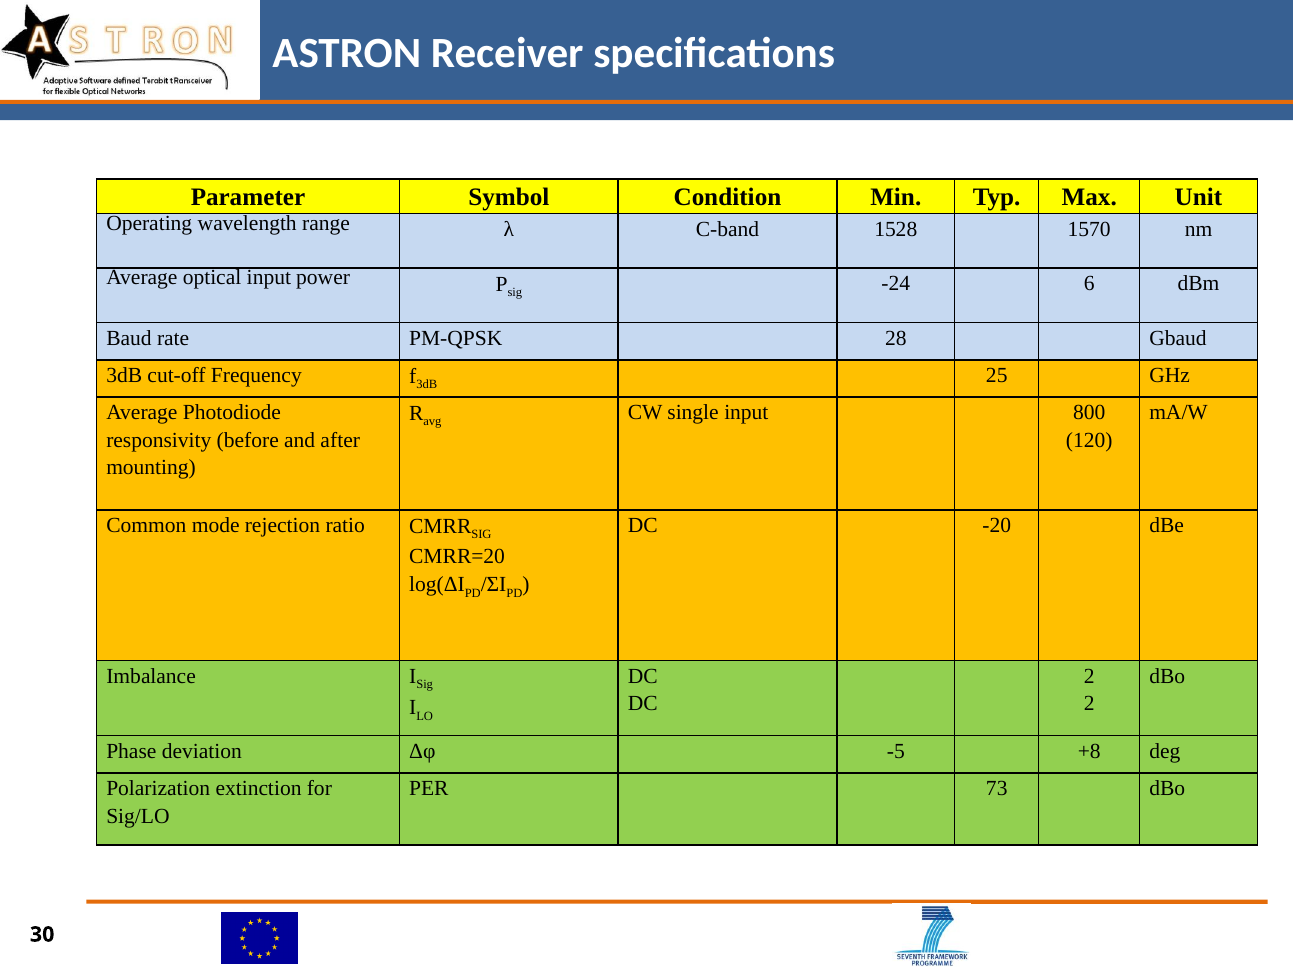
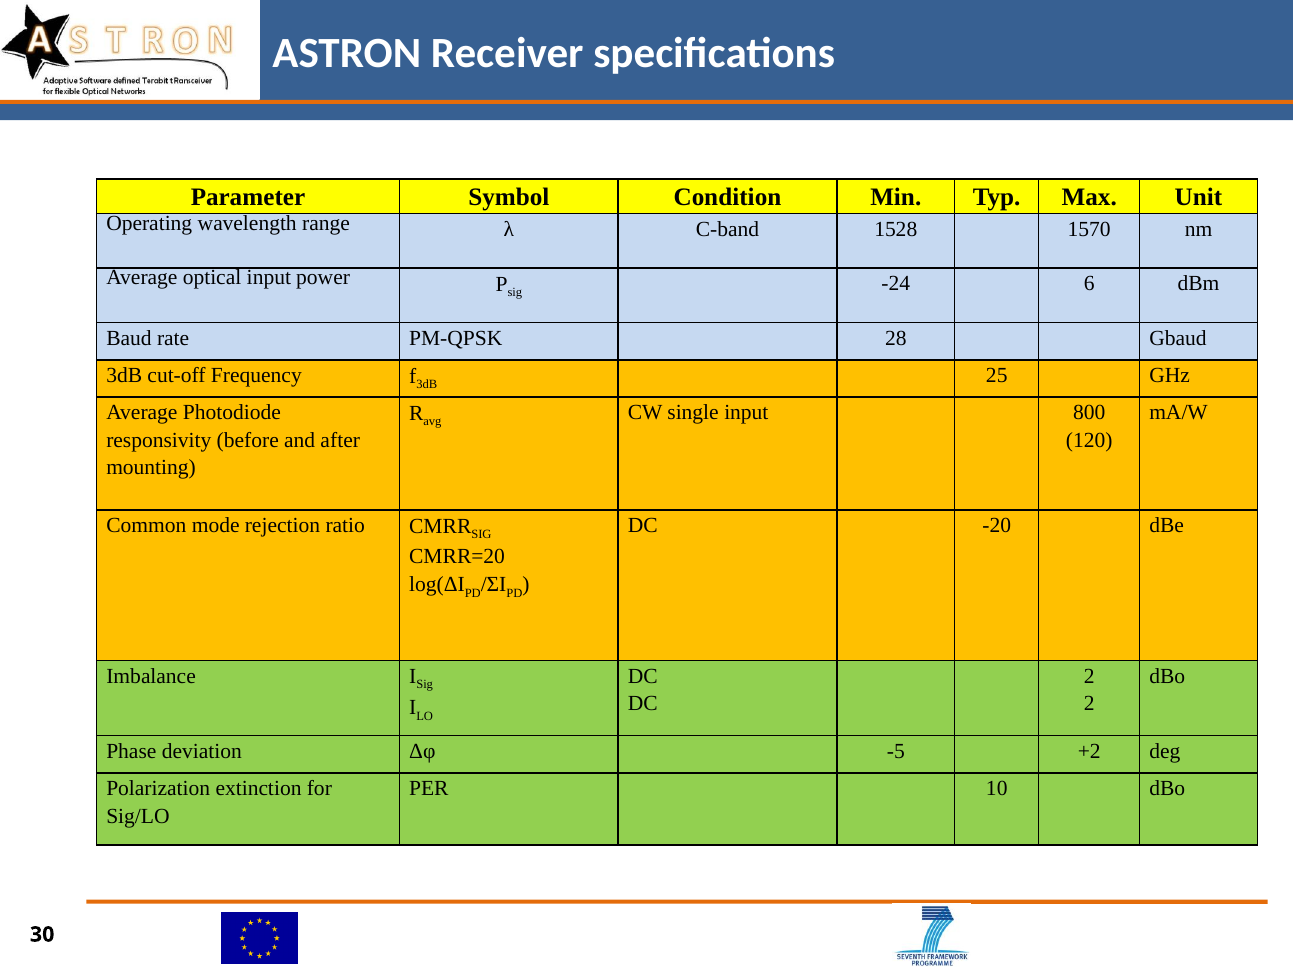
+8: +8 -> +2 (1089, 752)
73: 73 -> 10 (997, 789)
